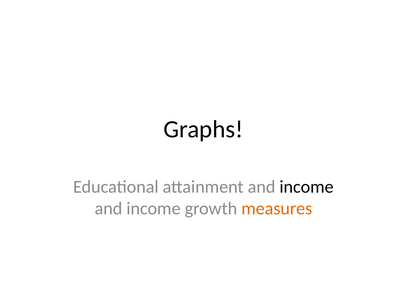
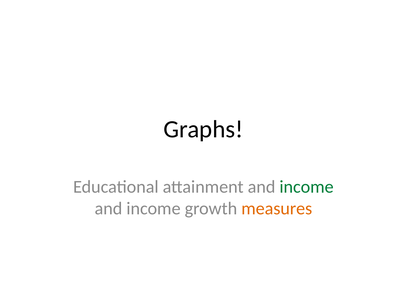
income colour: black -> green (307, 187)
